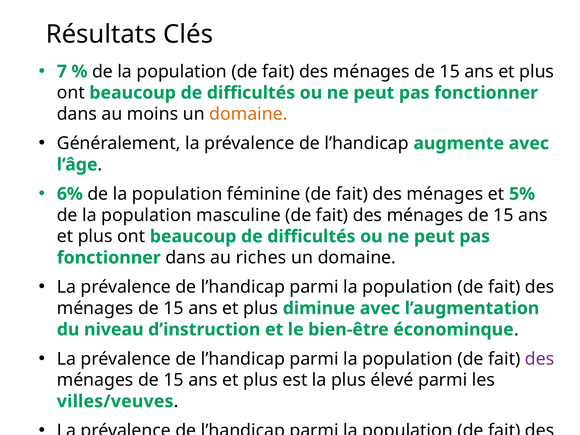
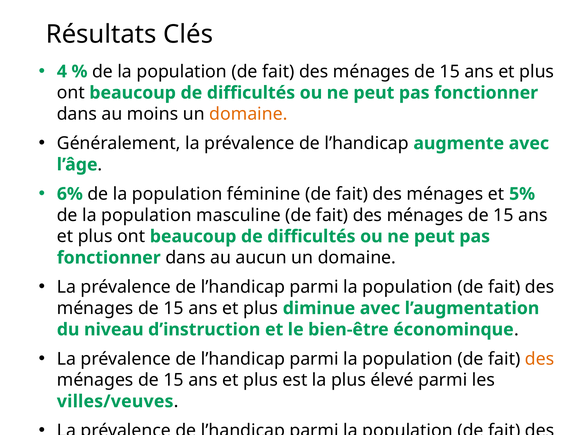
7: 7 -> 4 (62, 72)
riches: riches -> aucun (261, 258)
des colour: purple -> orange (540, 359)
